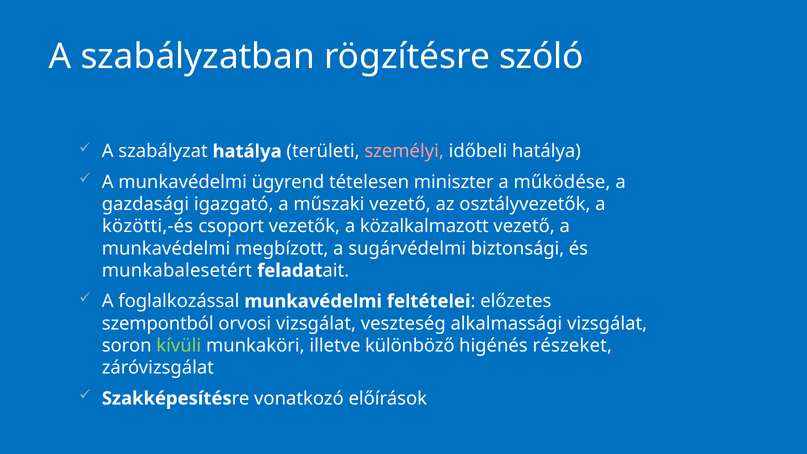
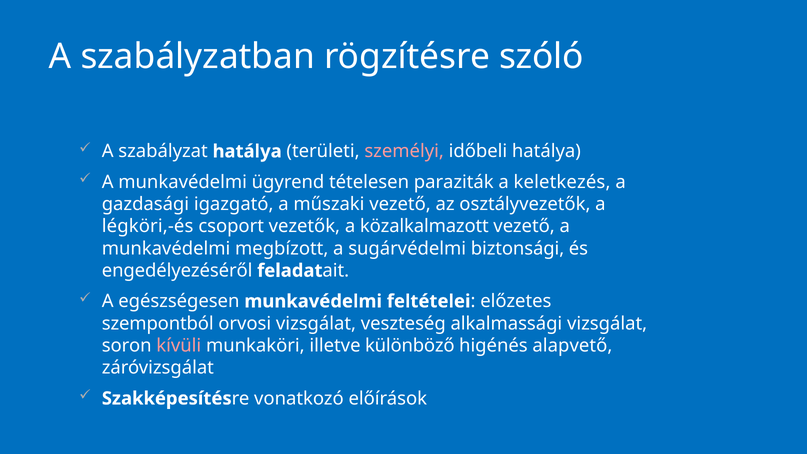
miniszter: miniszter -> paraziták (454, 182)
működése: működése -> keletkezés (562, 182)
közötti,-és: közötti,-és -> légköri,-és (148, 226)
munkabalesetért: munkabalesetért -> engedélyezéséről (177, 271)
foglalkozással: foglalkozással -> egészségesen (179, 301)
kívüli colour: light green -> pink (179, 346)
részeket: részeket -> alapvető (572, 346)
